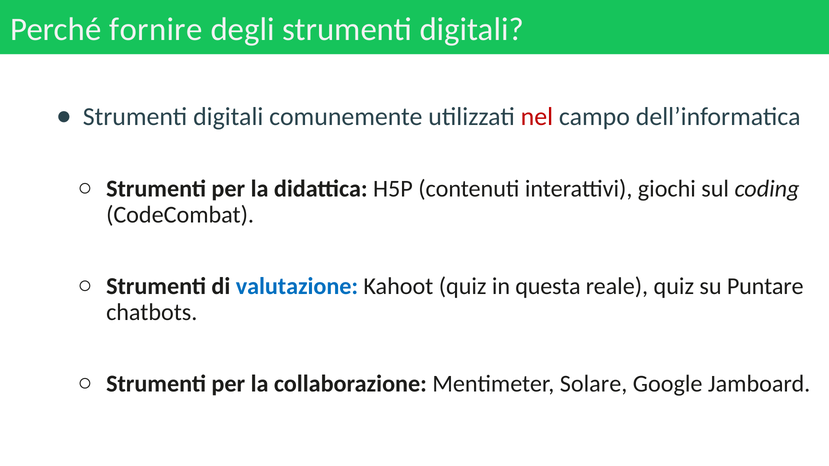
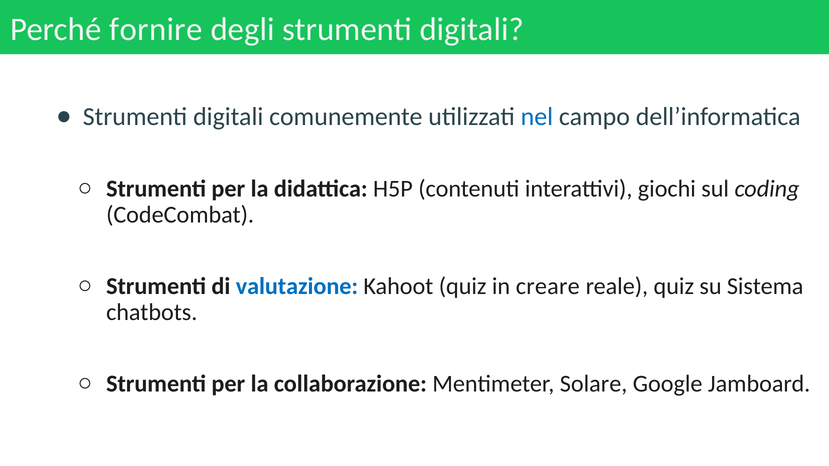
nel colour: red -> blue (537, 117)
questa: questa -> creare (548, 286)
Puntare: Puntare -> Sistema (765, 286)
